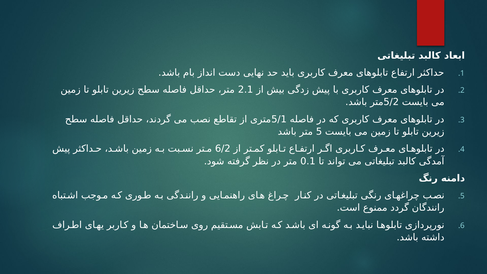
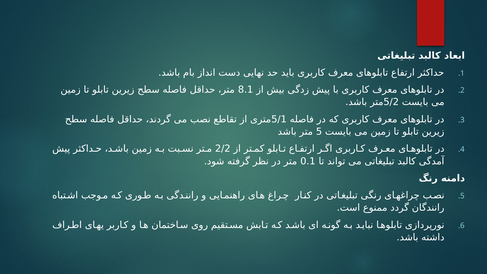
2.1: 2.1 -> 8.1 (246, 90)
6/2: 6/2 -> 2/2 (223, 149)
